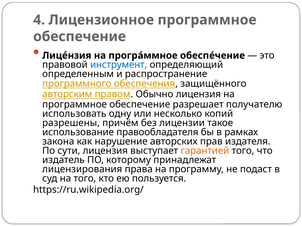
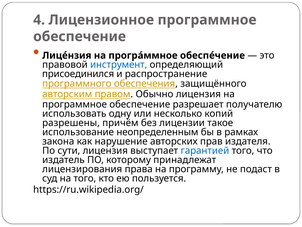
определенным: определенным -> присоединился (78, 74)
правообладателя: правообладателя -> неопределенным (157, 132)
гарантией colour: orange -> blue (205, 150)
